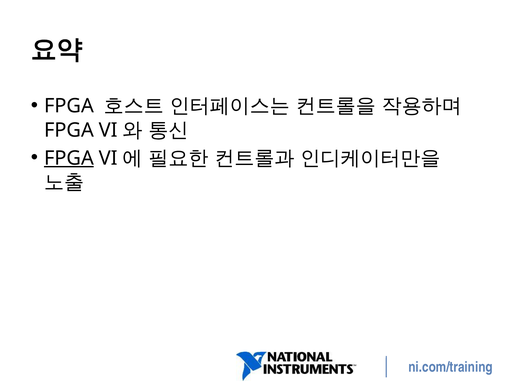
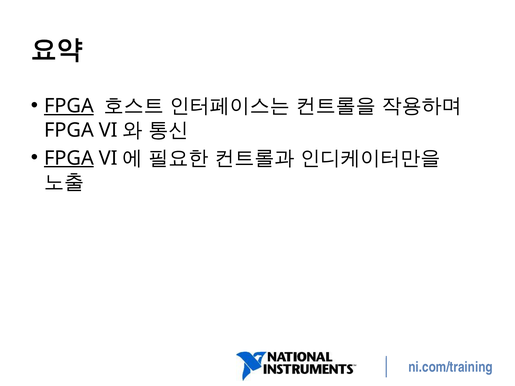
FPGA underline: none -> present (69, 106)
